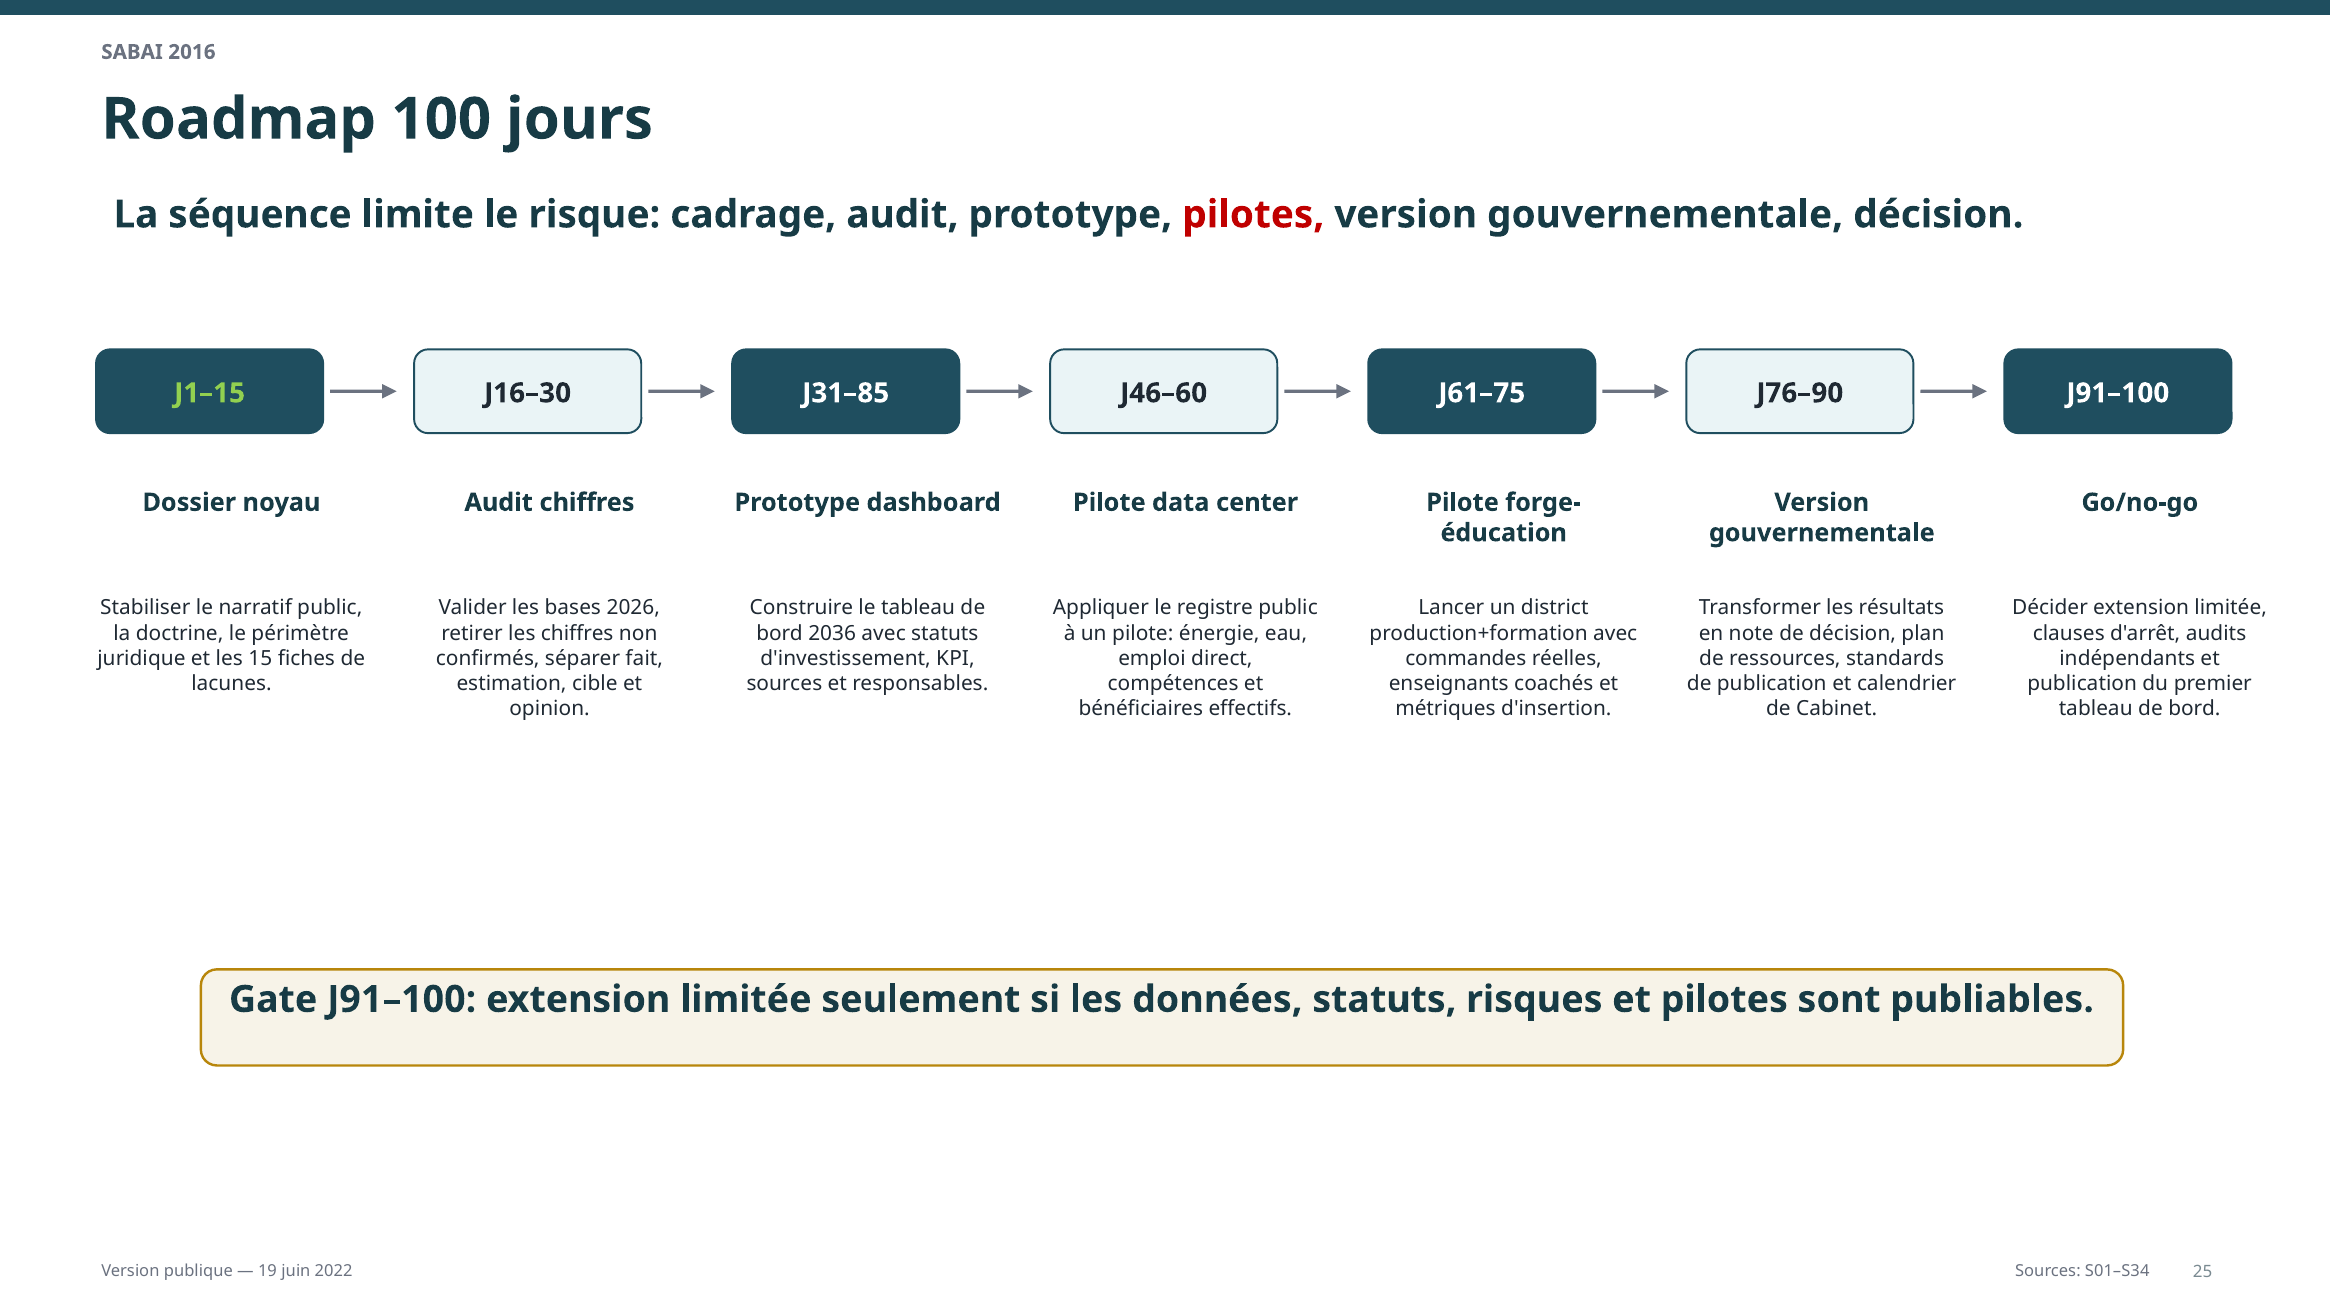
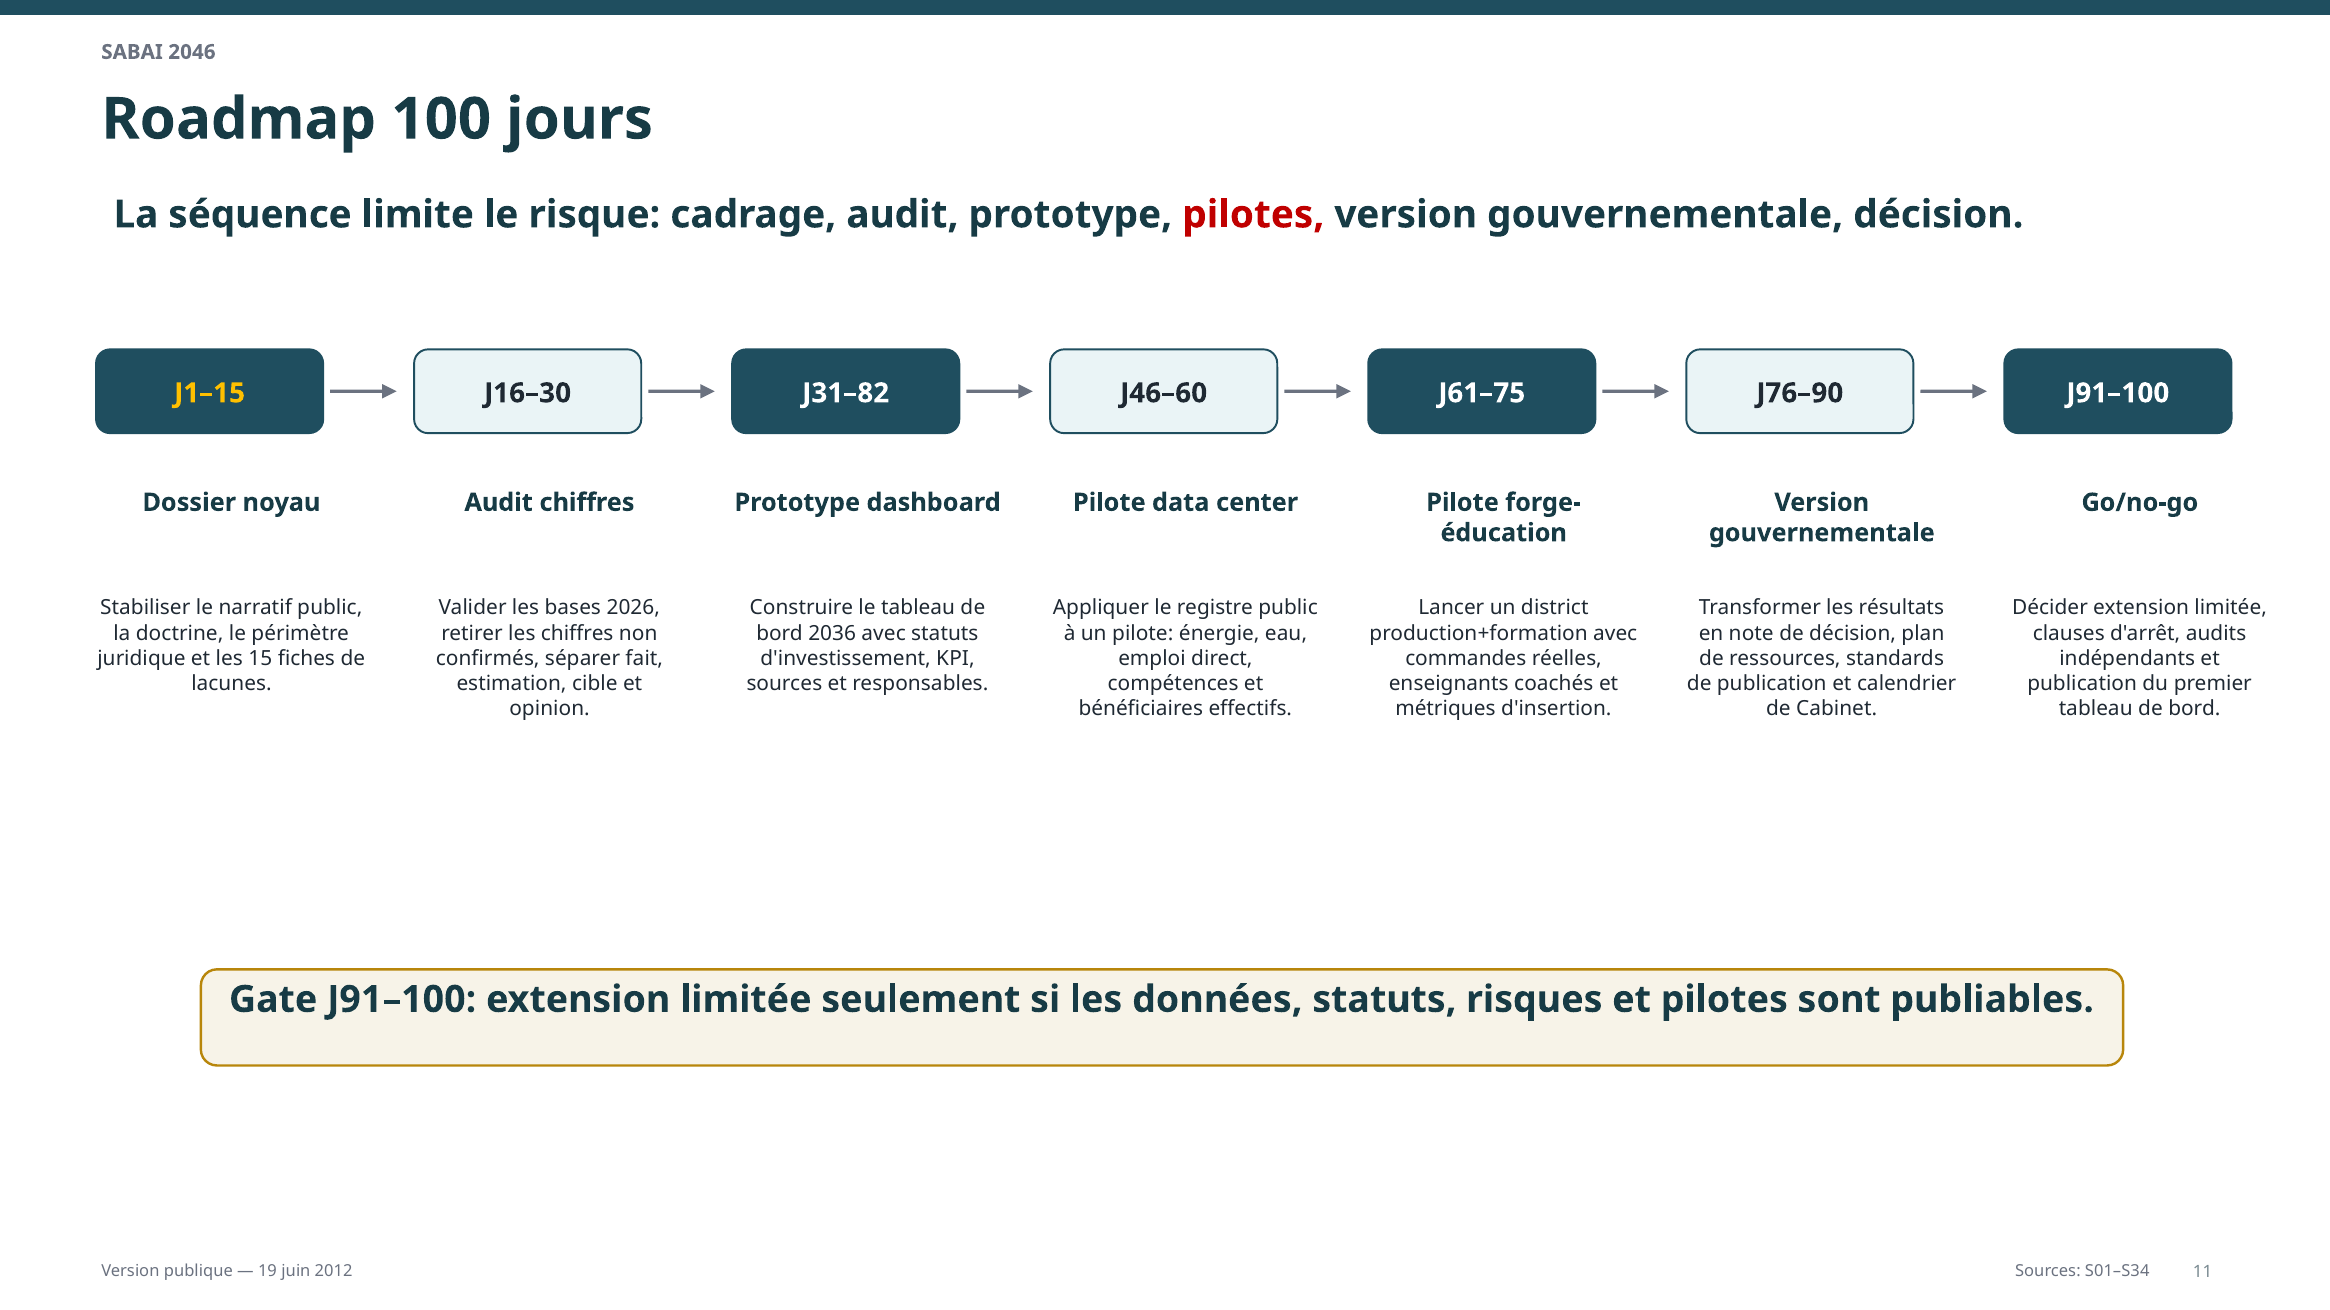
2016: 2016 -> 2046 (192, 52)
J1–15 colour: light green -> yellow (210, 393)
J31–85: J31–85 -> J31–82 (846, 393)
2022: 2022 -> 2012 (334, 1272)
25: 25 -> 11 (2203, 1273)
